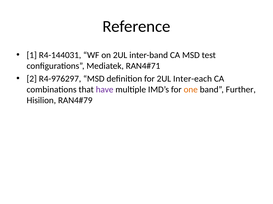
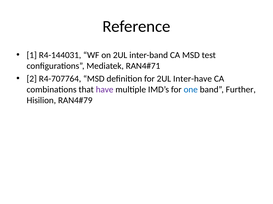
R4-976297: R4-976297 -> R4-707764 (60, 79)
Inter-each: Inter-each -> Inter-have (193, 79)
one colour: orange -> blue (191, 90)
